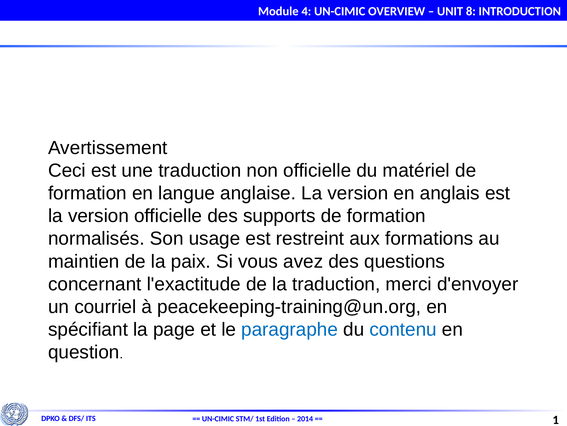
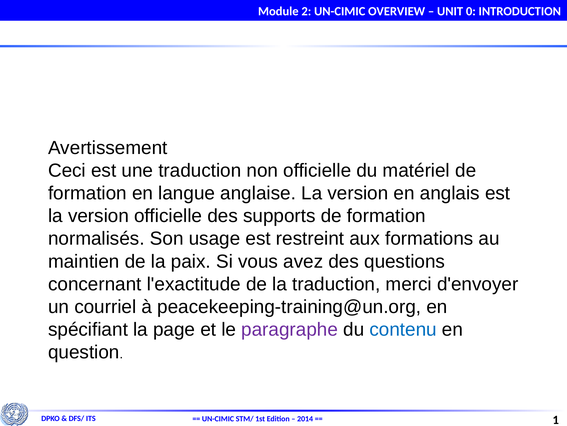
4: 4 -> 2 (306, 11)
8: 8 -> 0 (471, 11)
paragraphe colour: blue -> purple (290, 329)
